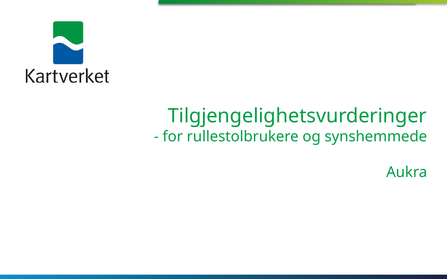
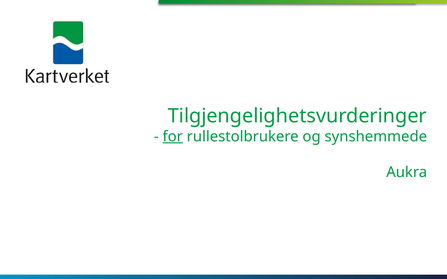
for underline: none -> present (173, 137)
